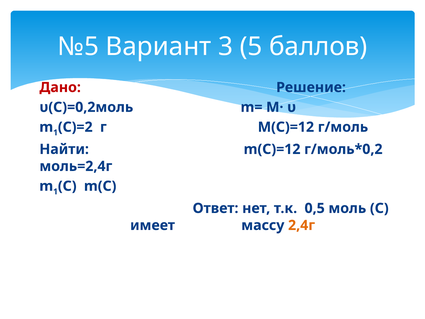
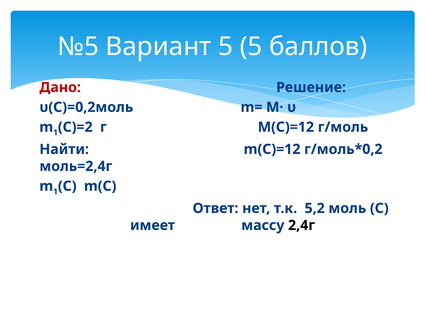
Вариант 3: 3 -> 5 (226, 47)
0,5: 0,5 -> 5,2 (315, 208)
2,4г colour: orange -> black (302, 225)
